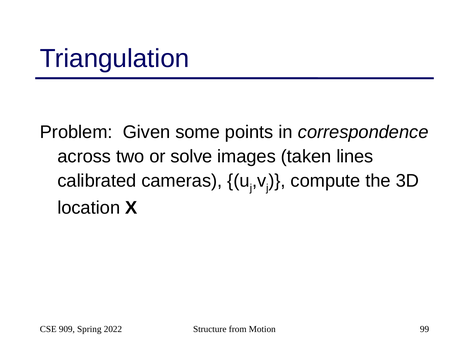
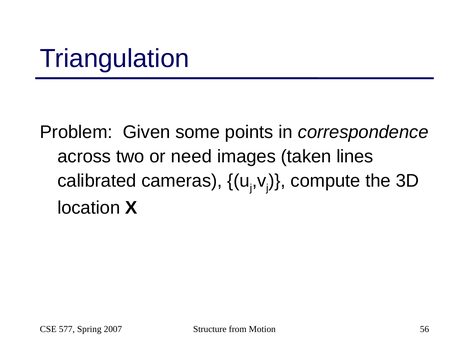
solve: solve -> need (191, 156)
909: 909 -> 577 (67, 329)
2022: 2022 -> 2007 (113, 329)
99: 99 -> 56 (425, 329)
